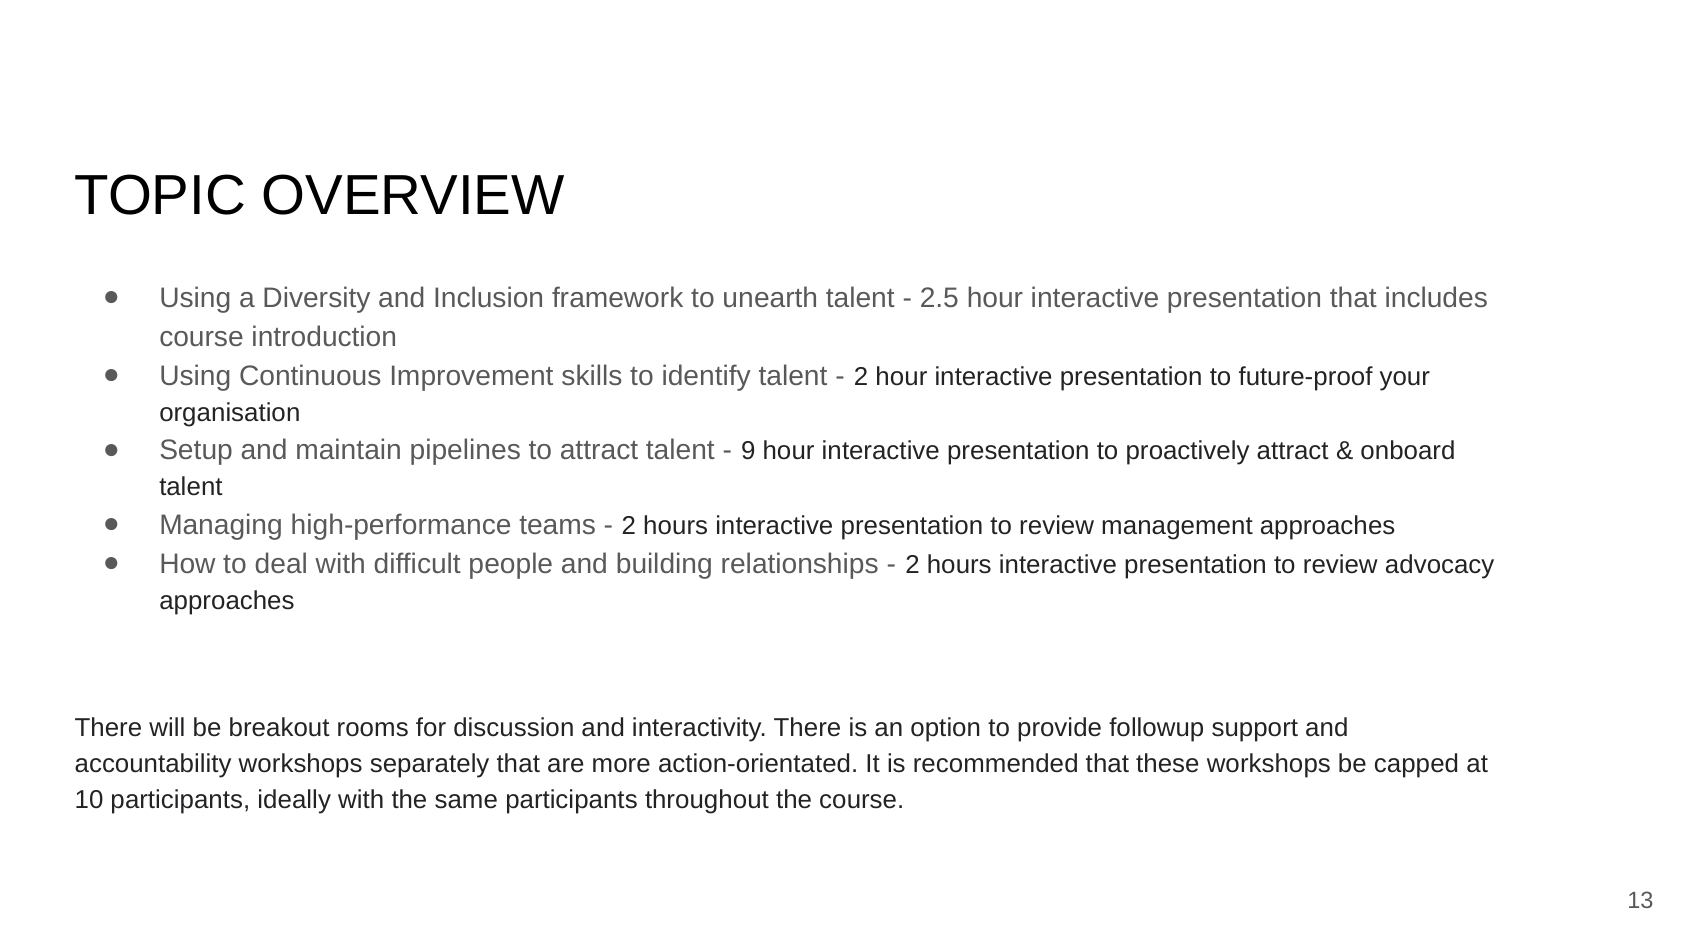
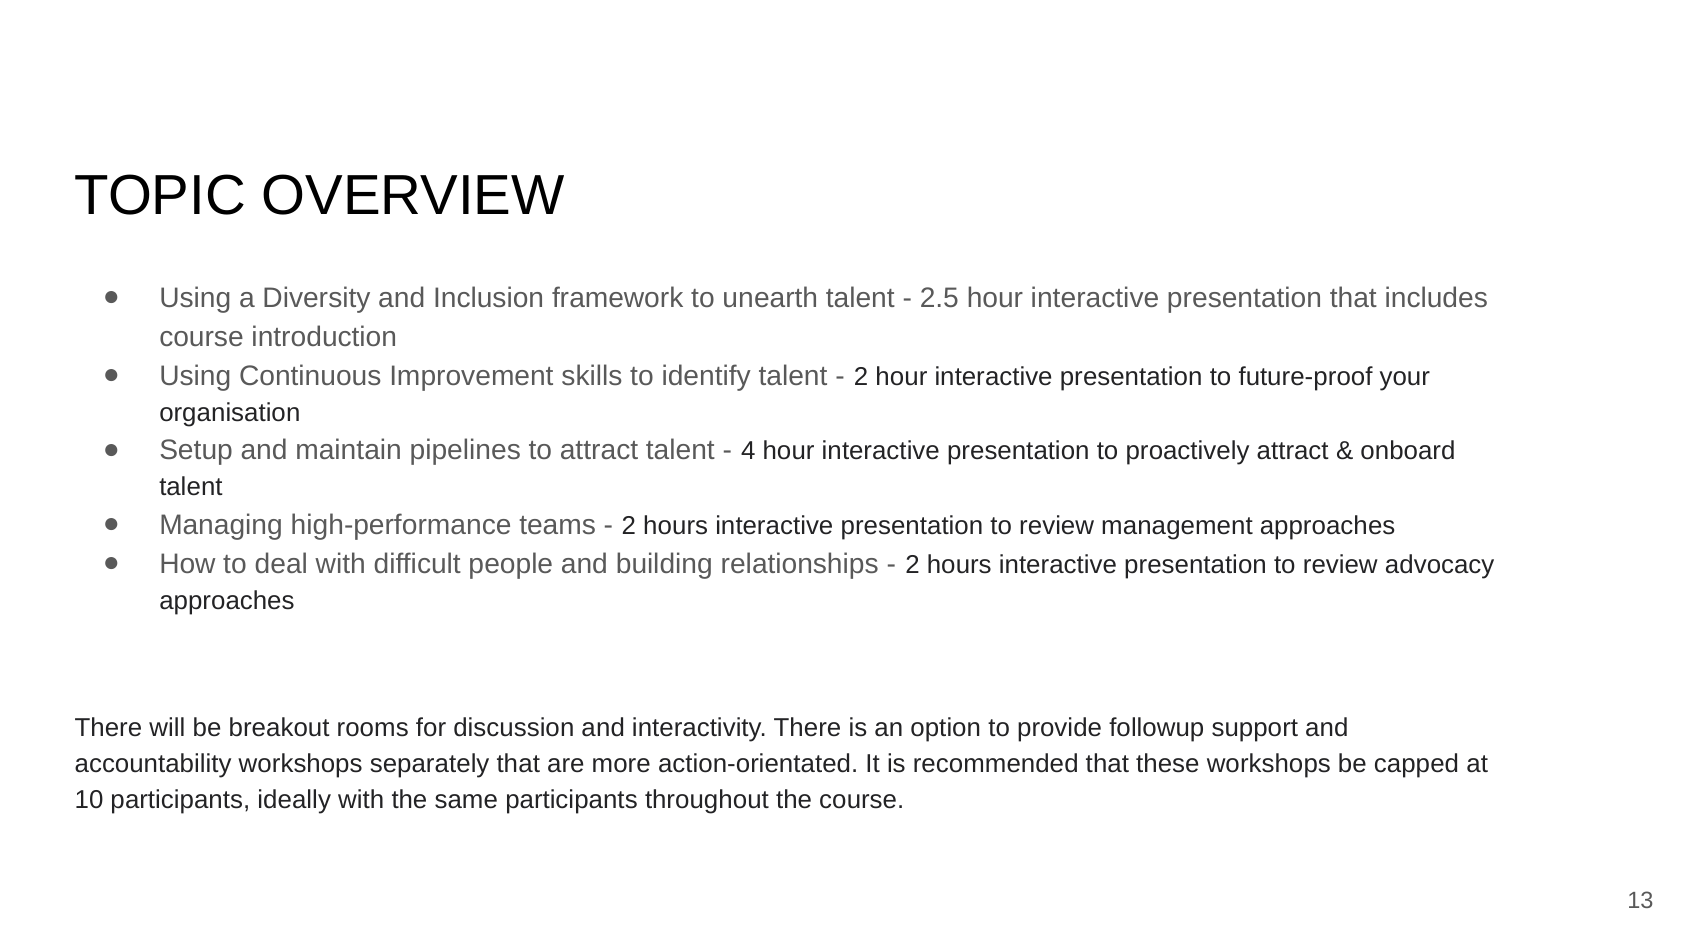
9: 9 -> 4 (748, 451)
